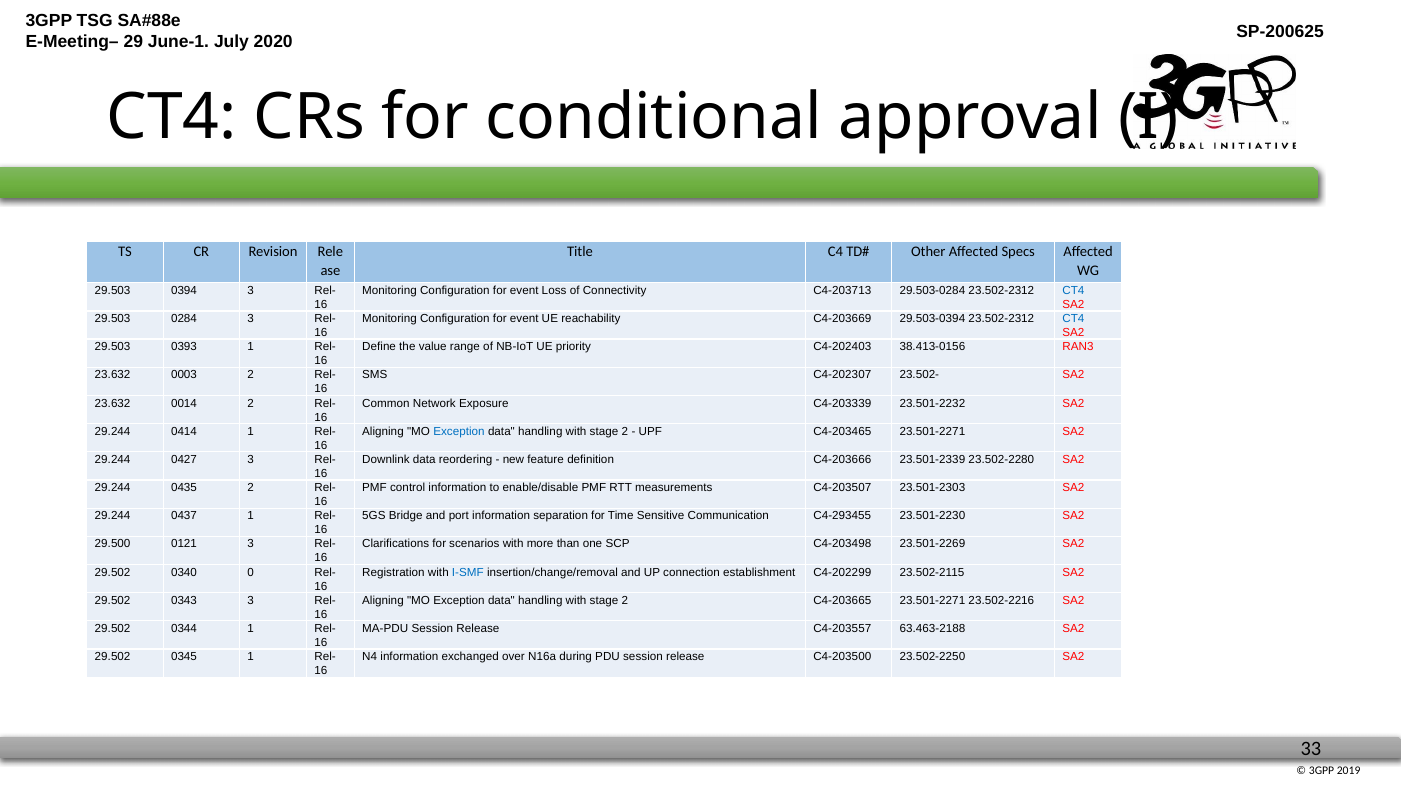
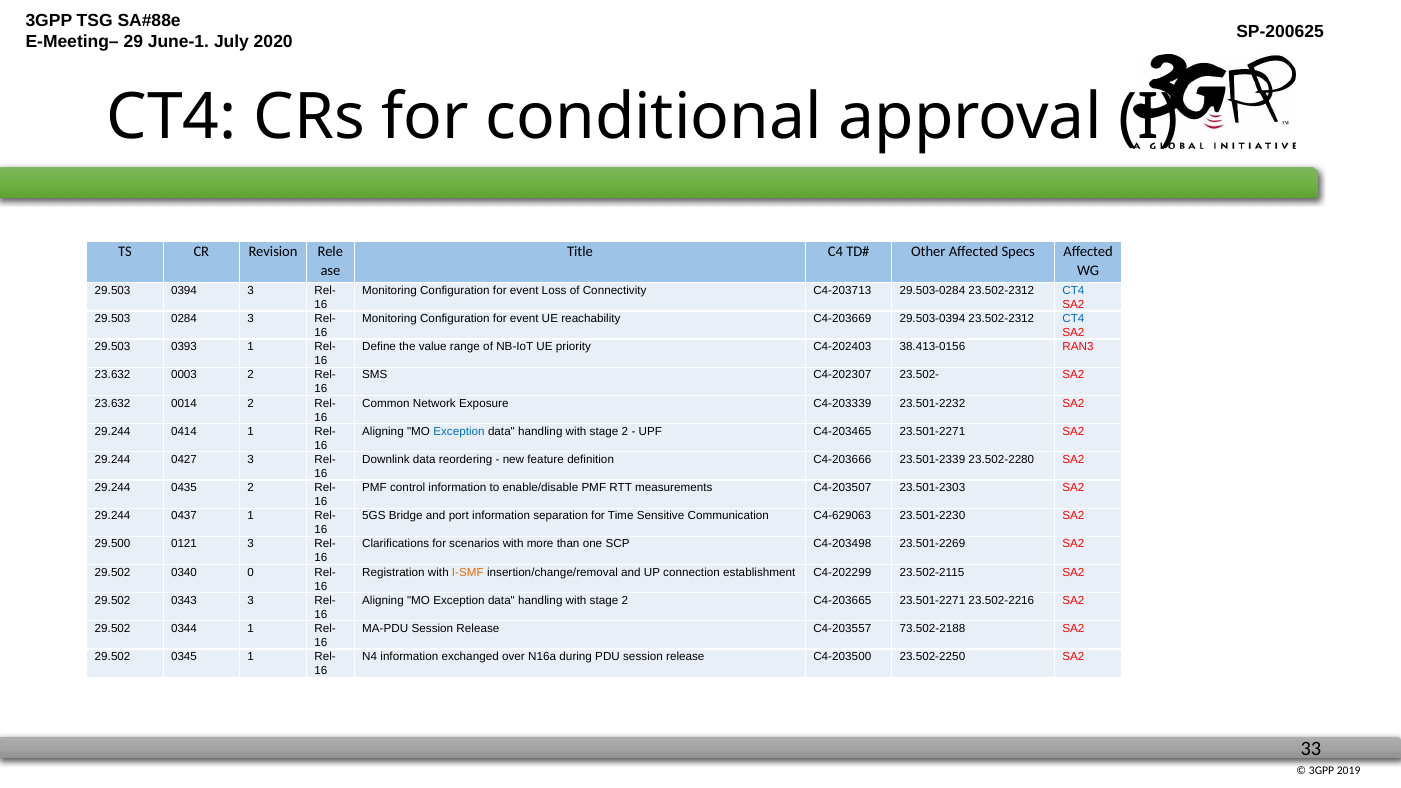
C4-293455: C4-293455 -> C4-629063 (842, 516)
I-SMF colour: blue -> orange (468, 572)
63.463-2188: 63.463-2188 -> 73.502-2188 (932, 629)
